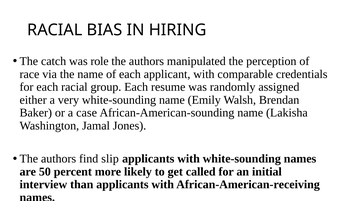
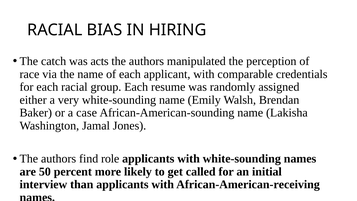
role: role -> acts (100, 61)
slip: slip -> role (110, 159)
